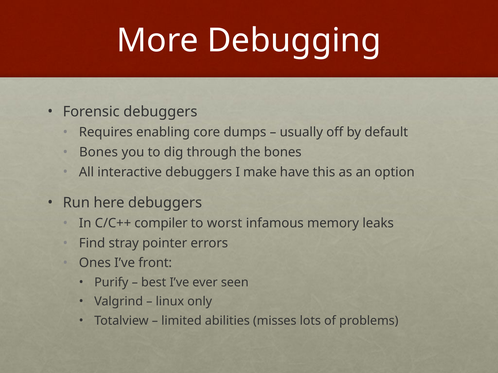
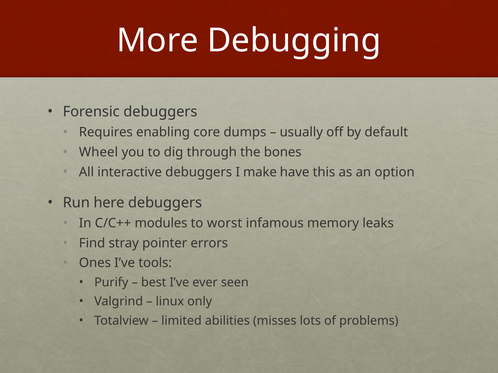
Bones: Bones -> Wheel (99, 152)
compiler: compiler -> modules (161, 224)
front: front -> tools (155, 263)
